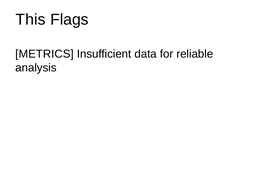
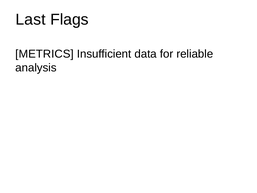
This: This -> Last (31, 20)
